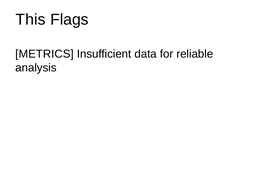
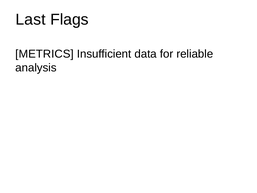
This: This -> Last (31, 20)
